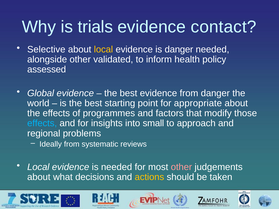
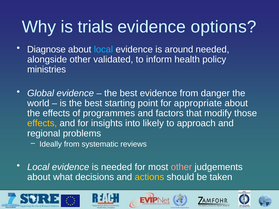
contact: contact -> options (224, 27)
Selective: Selective -> Diagnose (46, 49)
local colour: yellow -> light blue (103, 49)
is danger: danger -> around (179, 49)
assessed: assessed -> ministries (47, 70)
effects colour: light blue -> yellow (42, 123)
small: small -> likely (153, 123)
